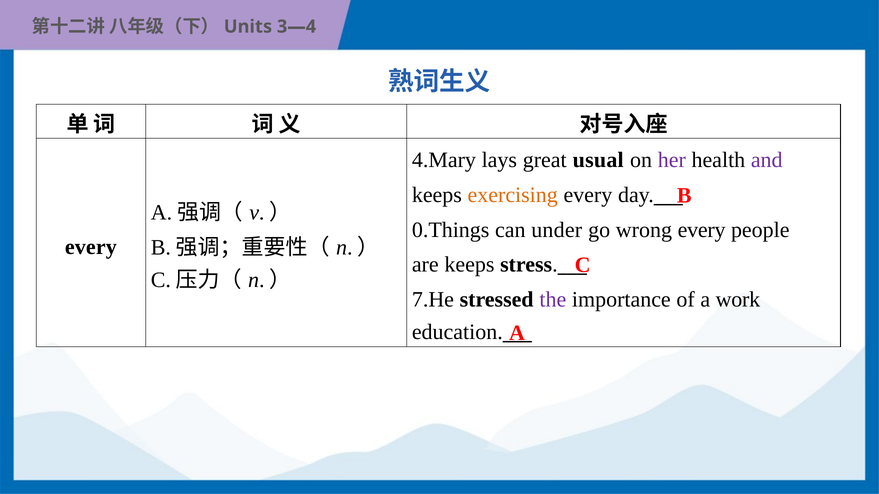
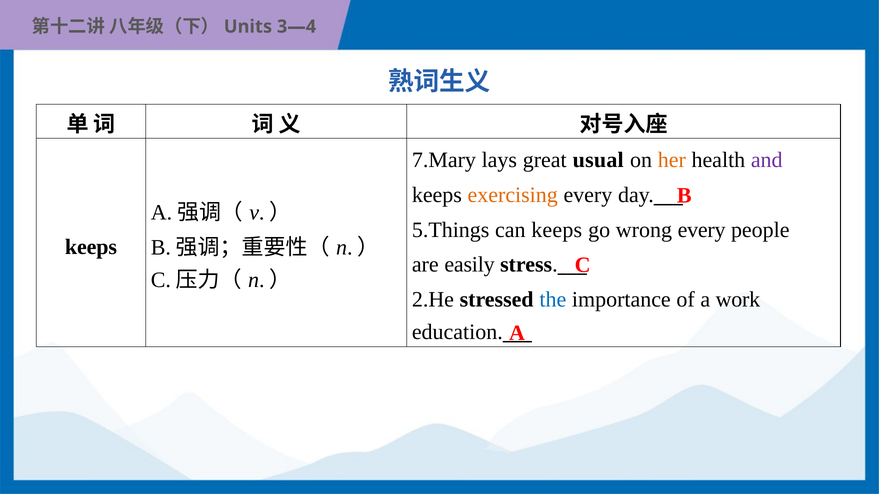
4.Mary: 4.Mary -> 7.Mary (444, 160)
her colour: purple -> orange (672, 160)
0.Things: 0.Things -> 5.Things (451, 230)
can under: under -> keeps (557, 230)
every: every -> keeps (91, 247)
are keeps: keeps -> easily (470, 265)
7.He: 7.He -> 2.He (433, 300)
the colour: purple -> blue (553, 300)
